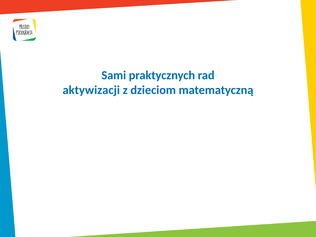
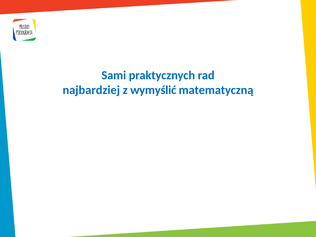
aktywizacji: aktywizacji -> najbardziej (91, 90)
dzieciom: dzieciom -> wymyślić (153, 90)
